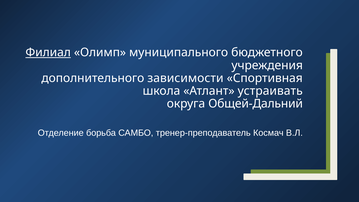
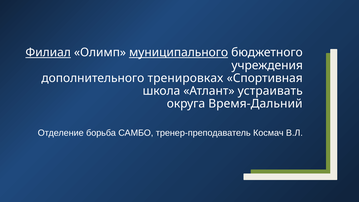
муниципального underline: none -> present (179, 52)
зависимости: зависимости -> тренировках (185, 78)
Общей-Дальний: Общей-Дальний -> Время-Дальний (255, 104)
